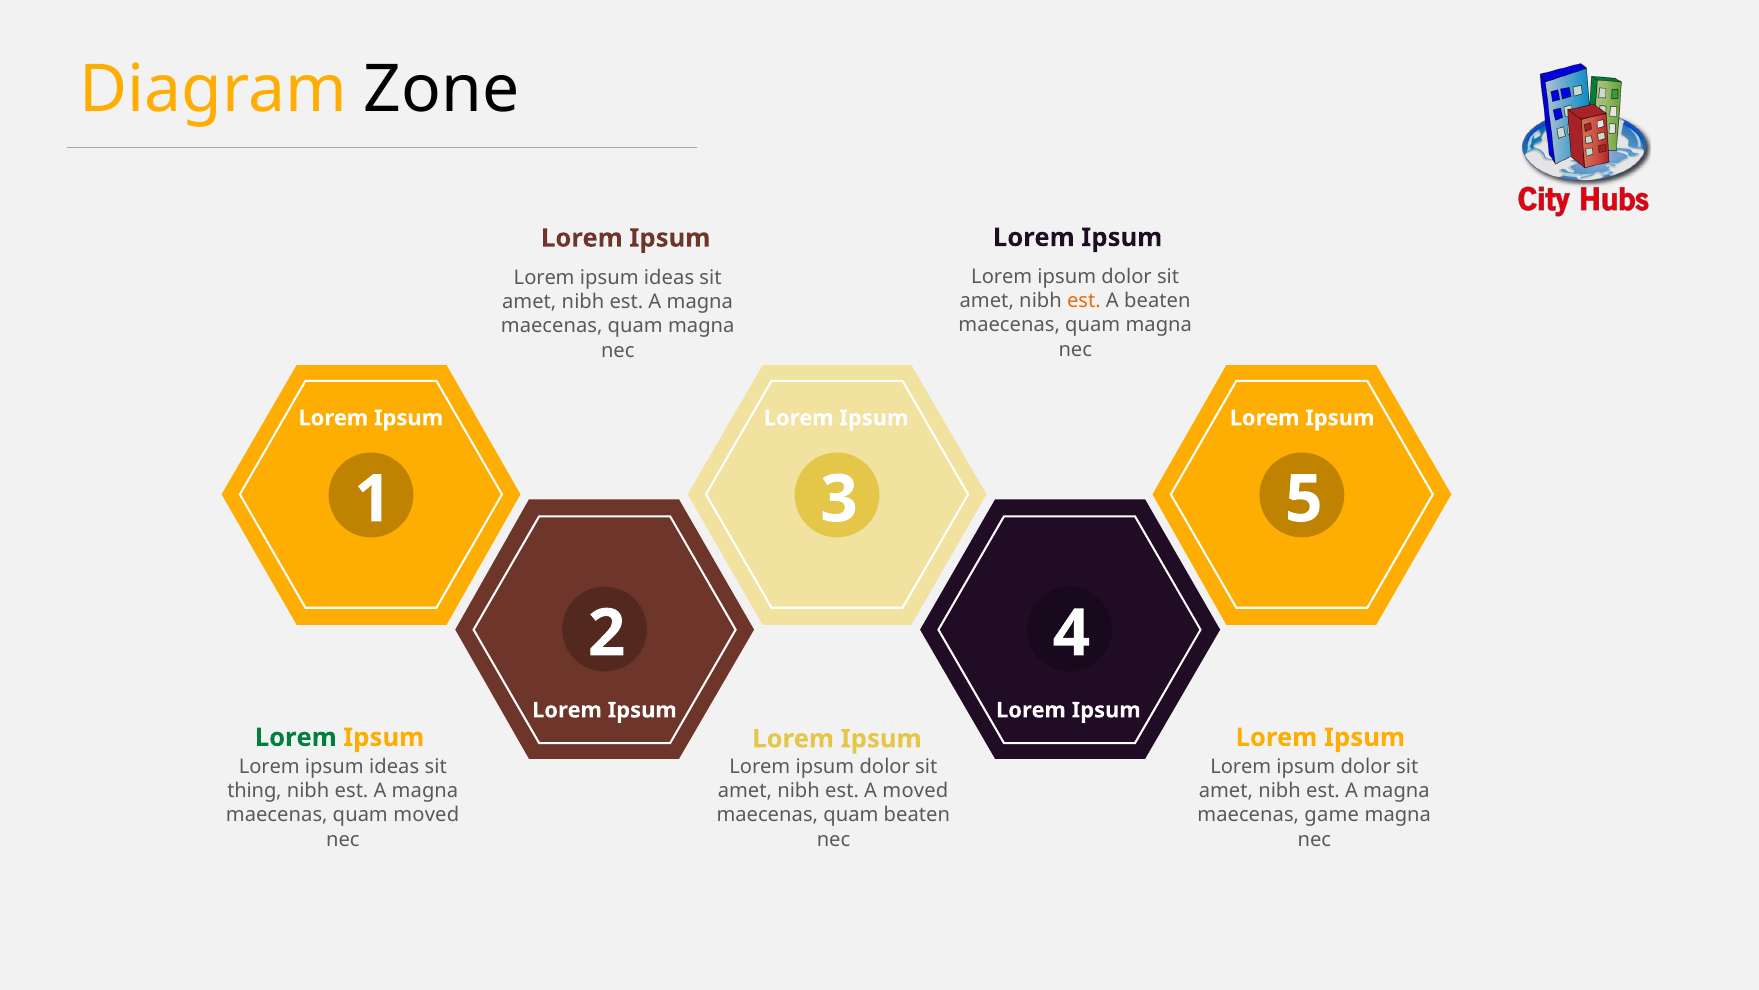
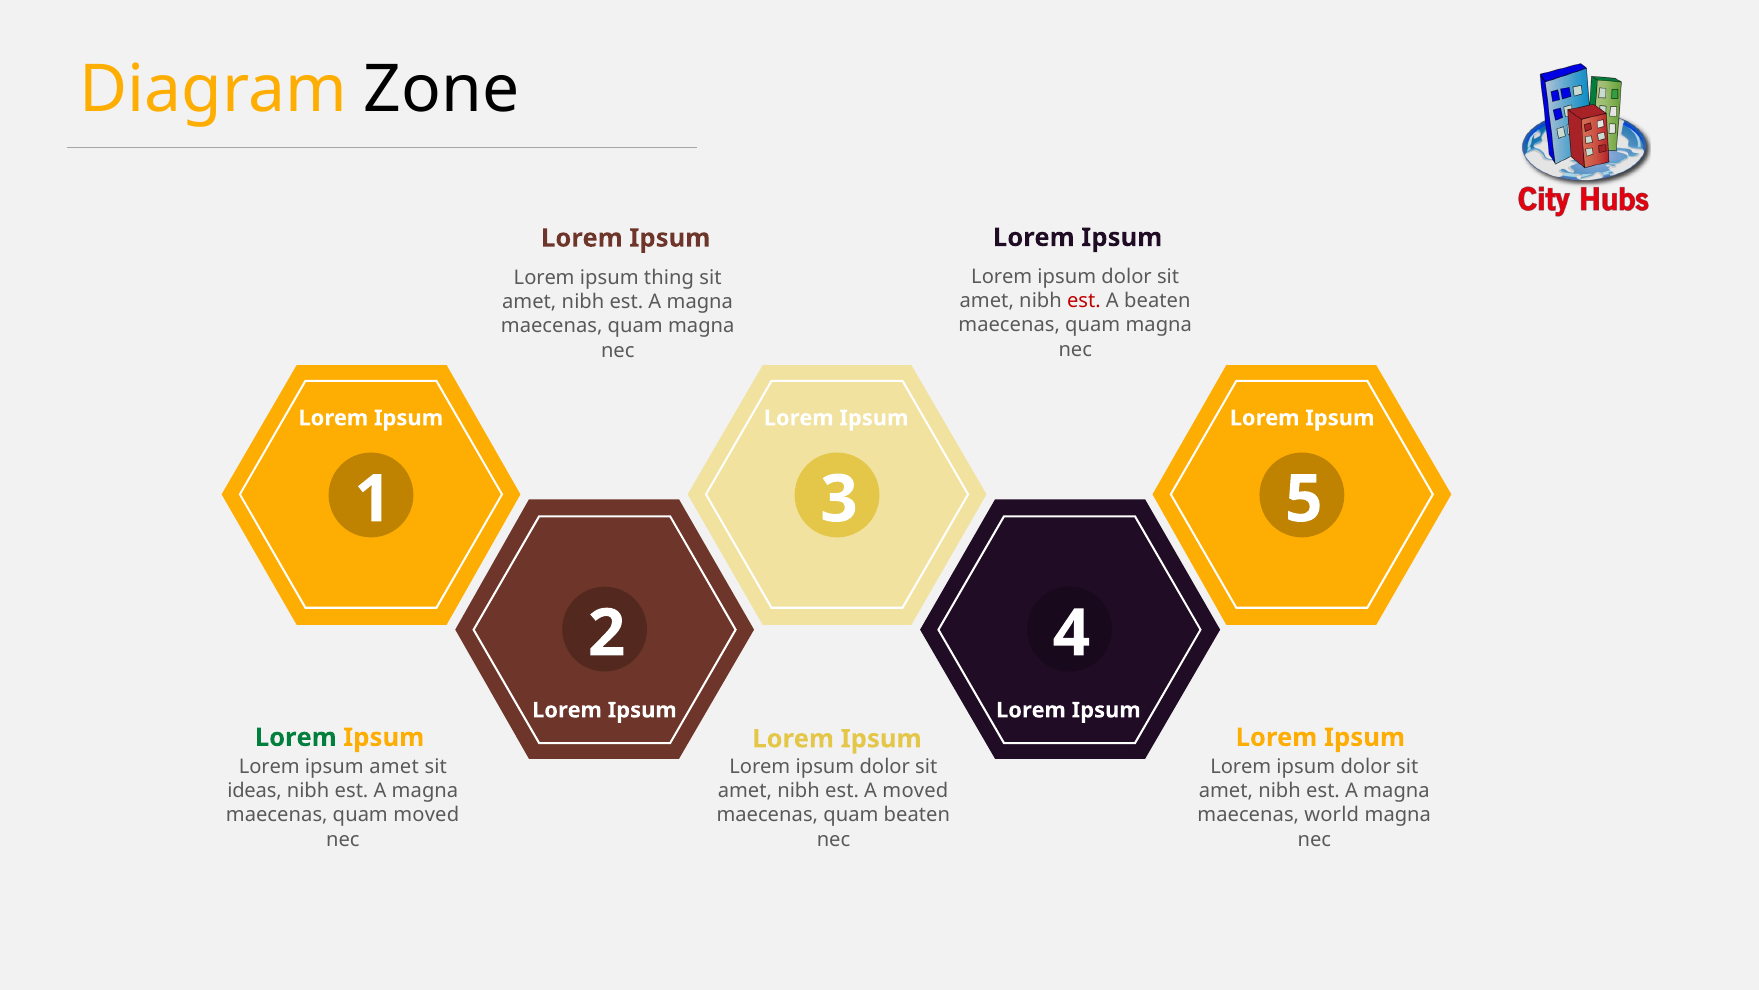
ideas: ideas -> thing (669, 278)
est colour: orange -> red (1084, 301)
ideas: ideas -> amet (394, 766)
thing: thing -> ideas (254, 791)
game: game -> world (1332, 815)
